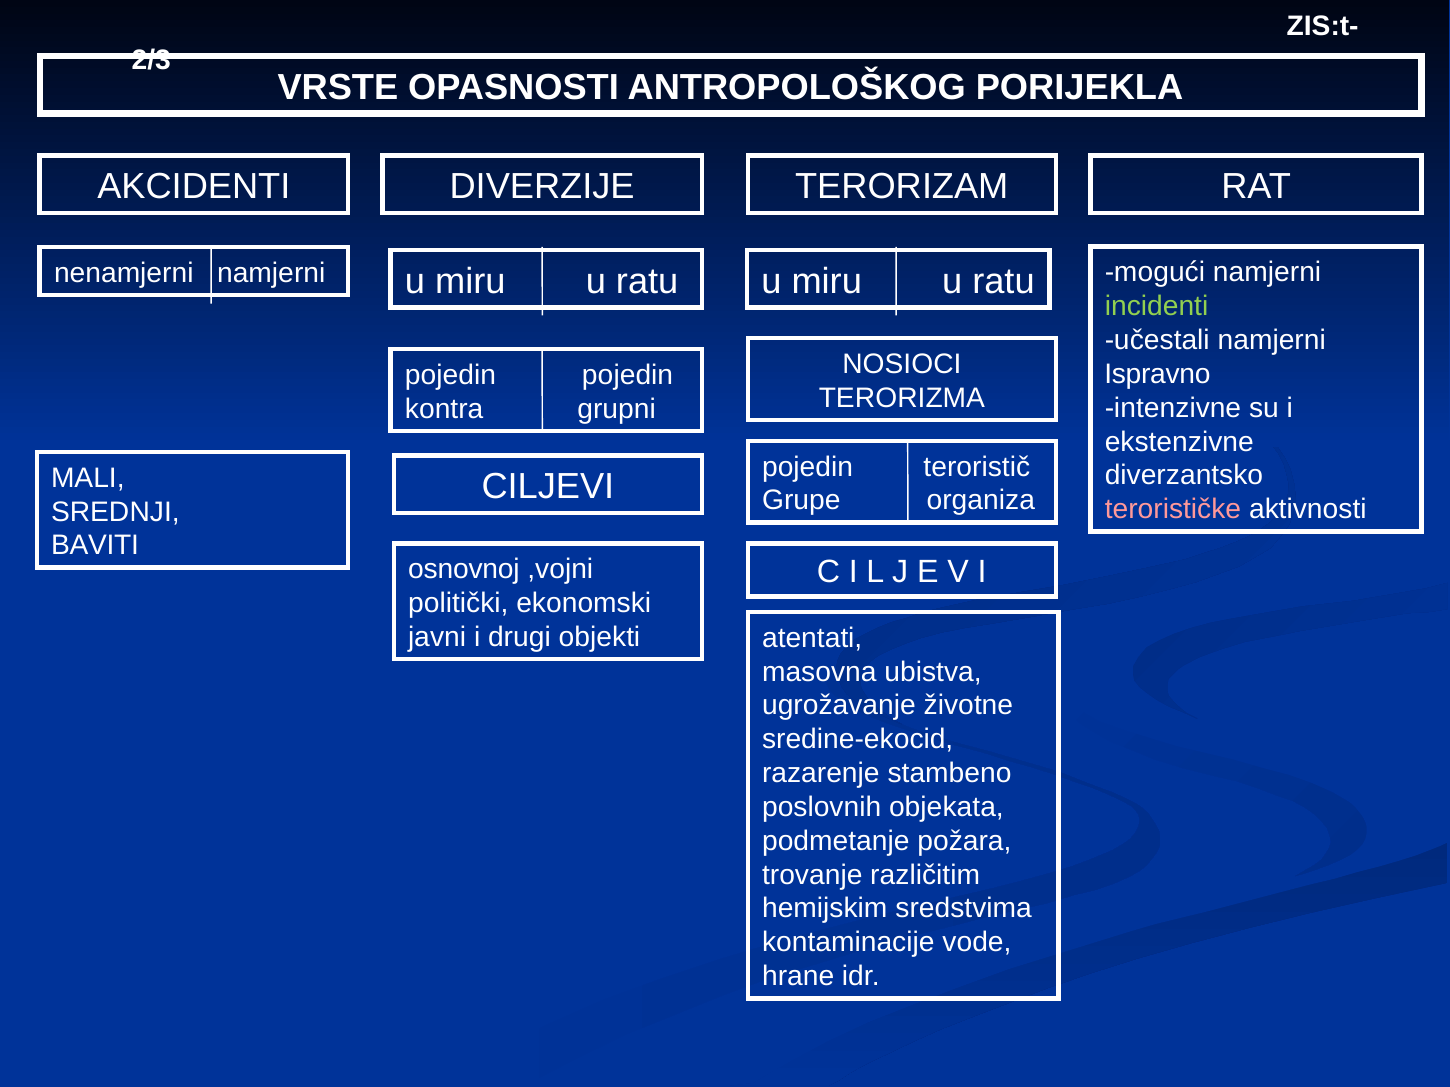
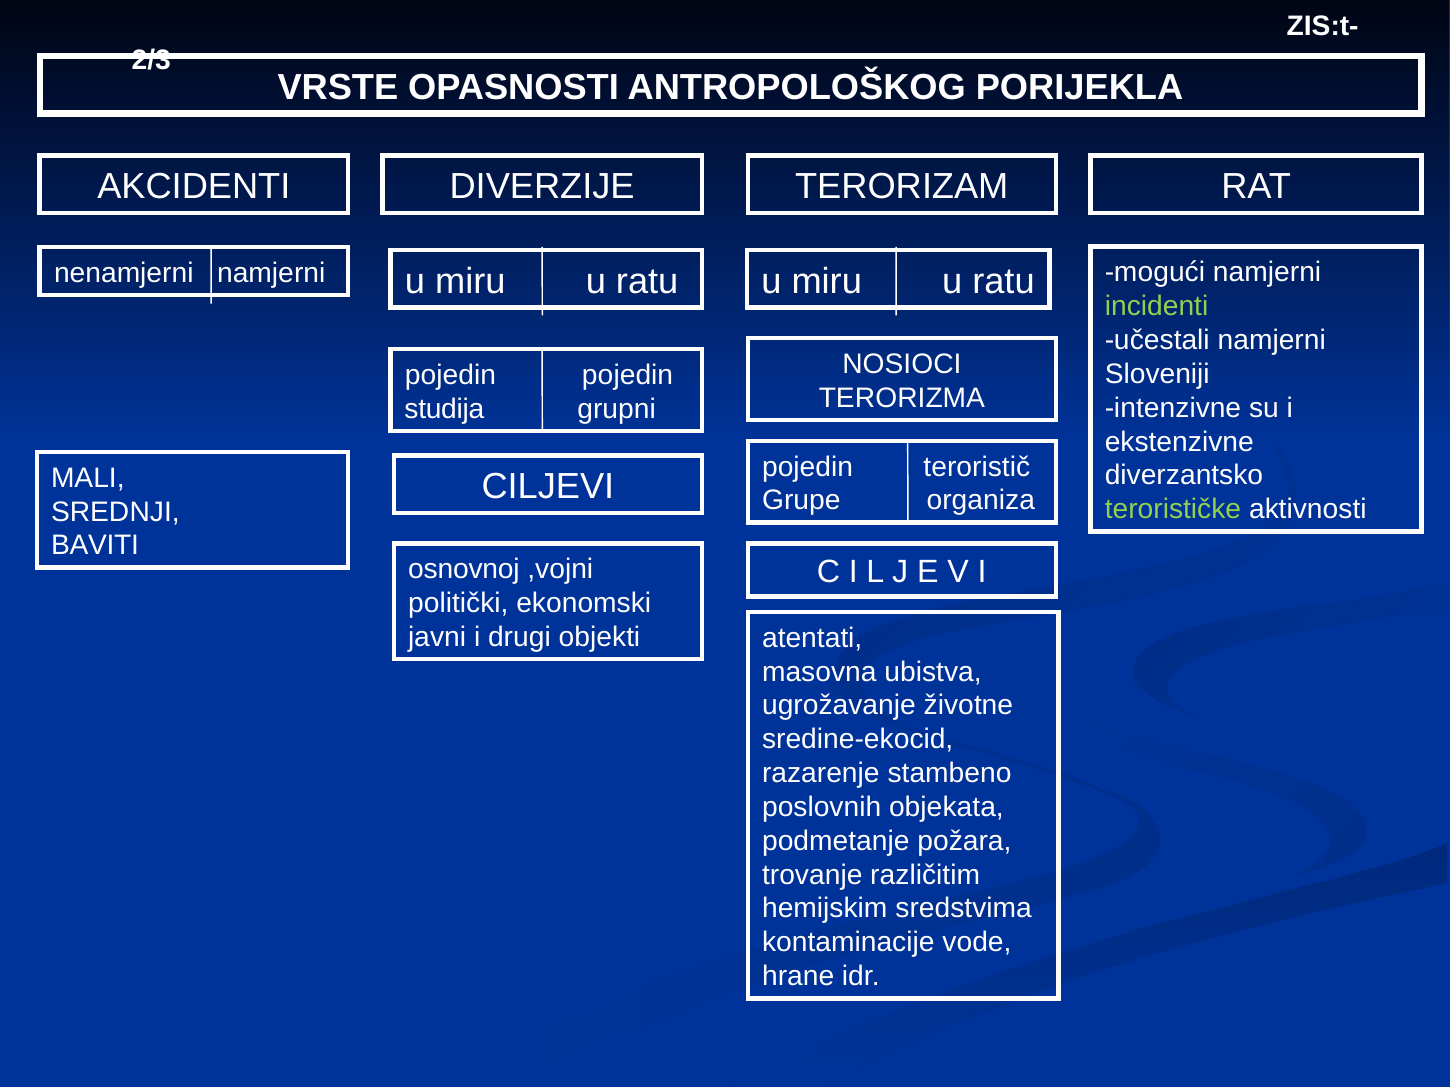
Ispravno: Ispravno -> Sloveniji (1157, 374)
kontra: kontra -> studija (444, 409)
terorističke colour: pink -> light green (1173, 510)
